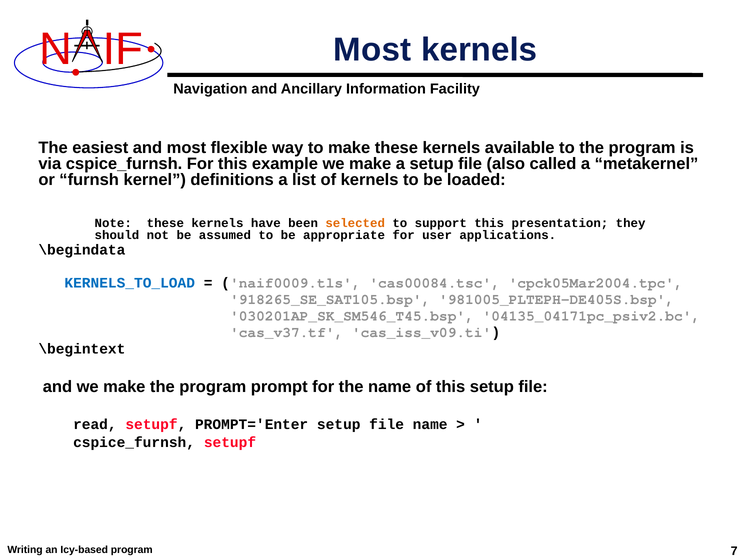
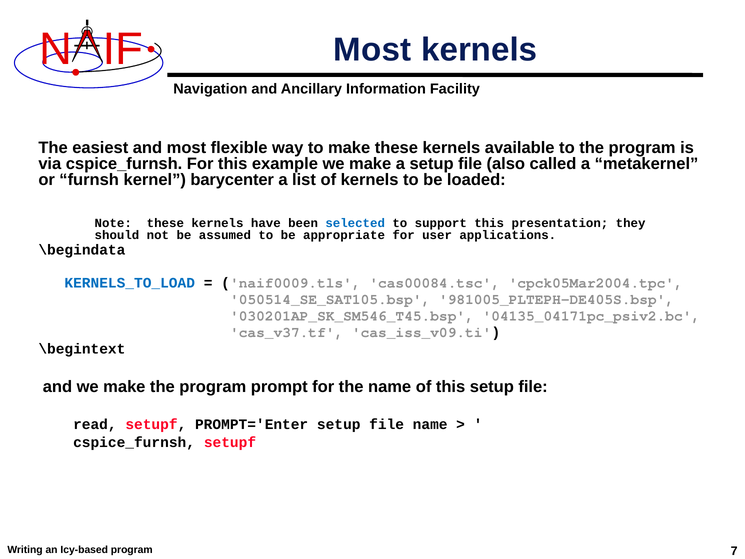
definitions: definitions -> barycenter (232, 180)
selected colour: orange -> blue (355, 223)
918265_SE_SAT105.bsp: 918265_SE_SAT105.bsp -> 050514_SE_SAT105.bsp (330, 299)
